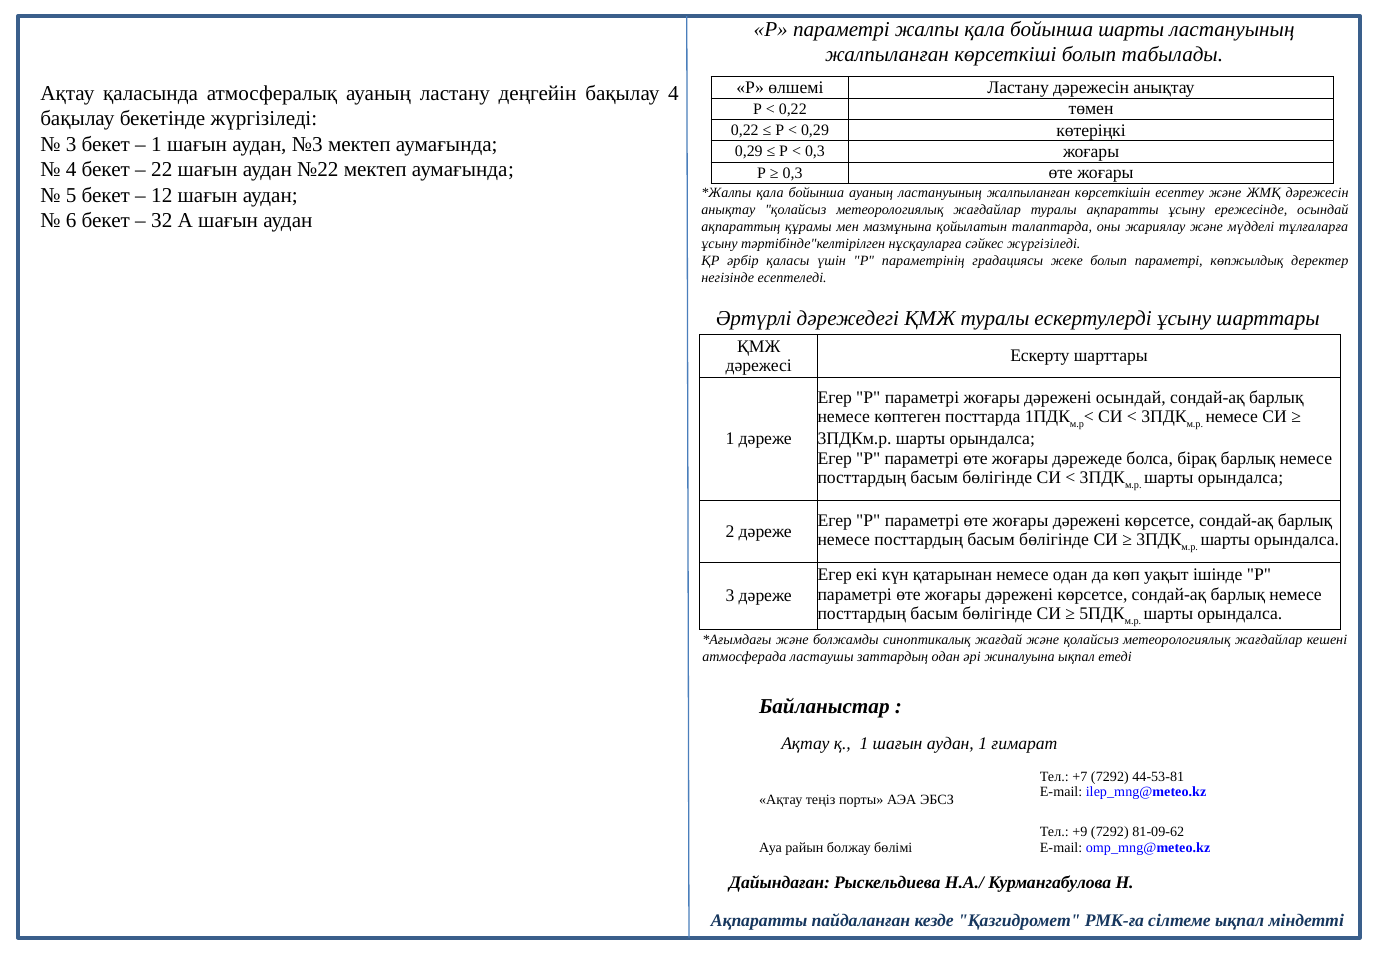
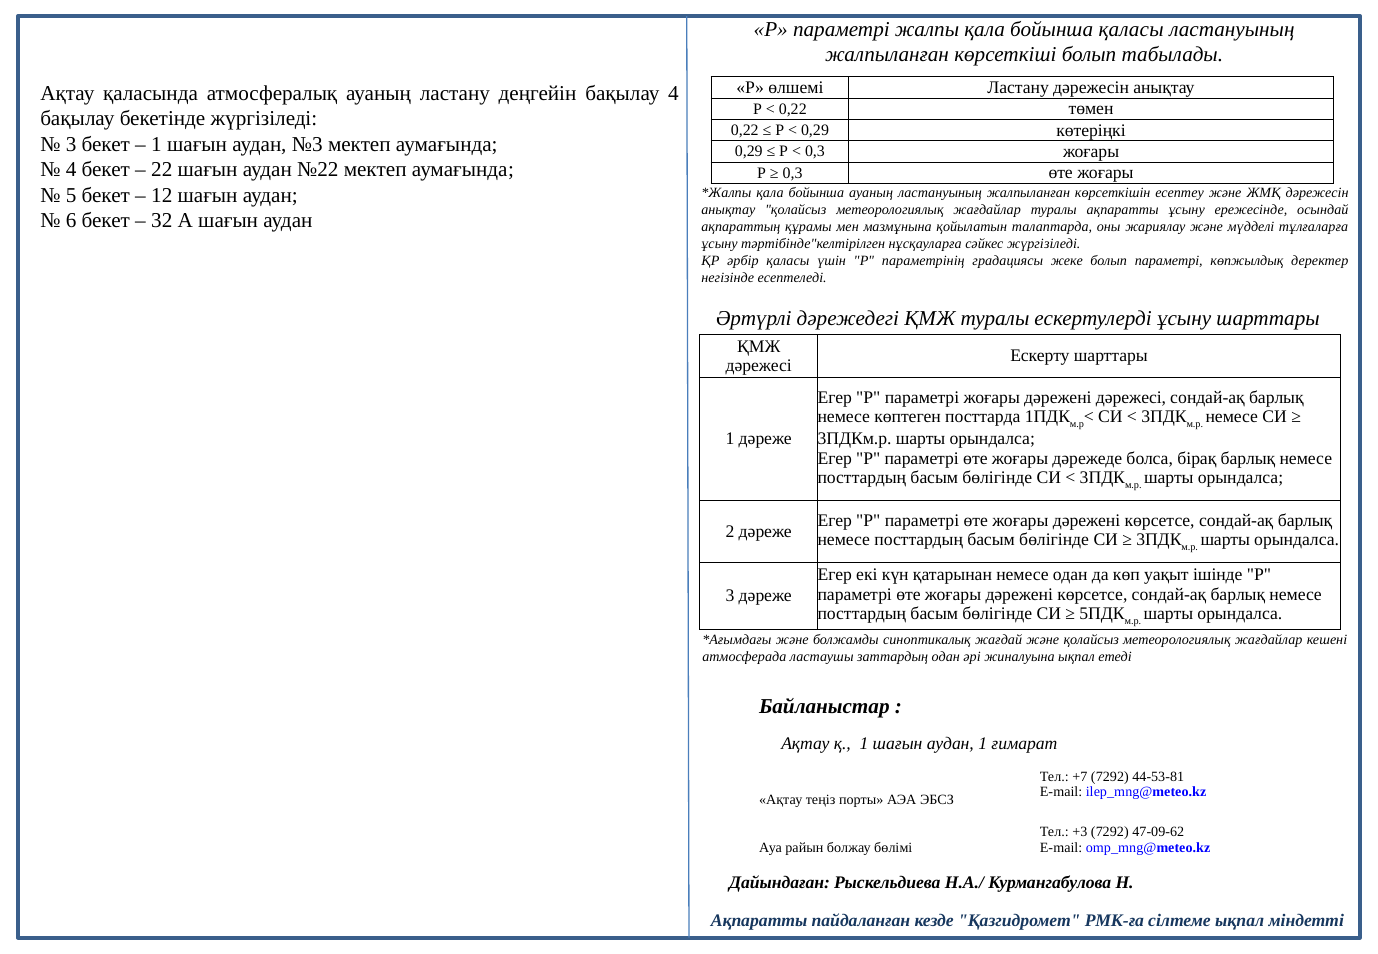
бойынша шарты: шарты -> қаласы (1131, 29)
дәрежені осындай: осындай -> дәрежесі (1131, 397)
+9: +9 -> +3 (1080, 832)
81-09-62: 81-09-62 -> 47-09-62 (1158, 832)
